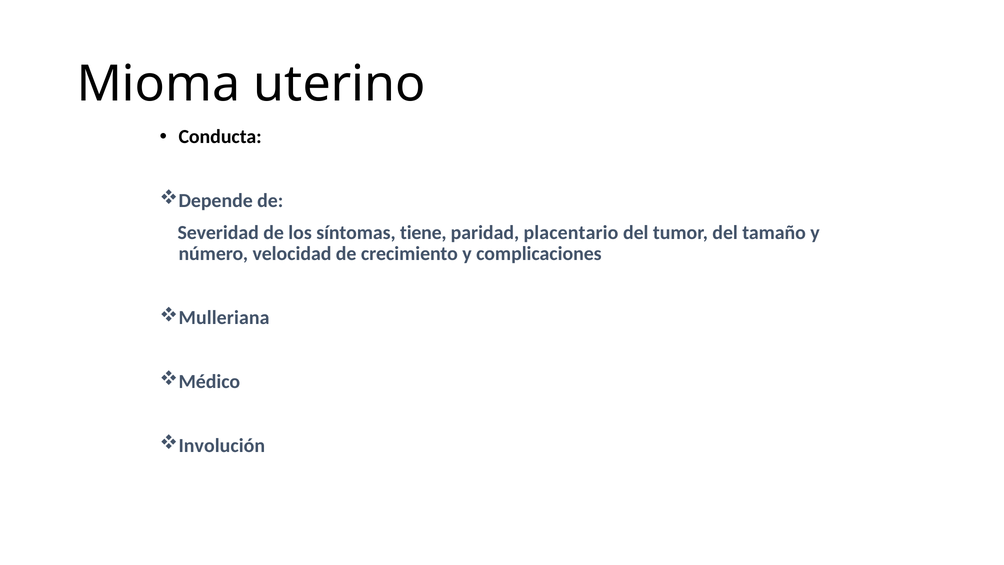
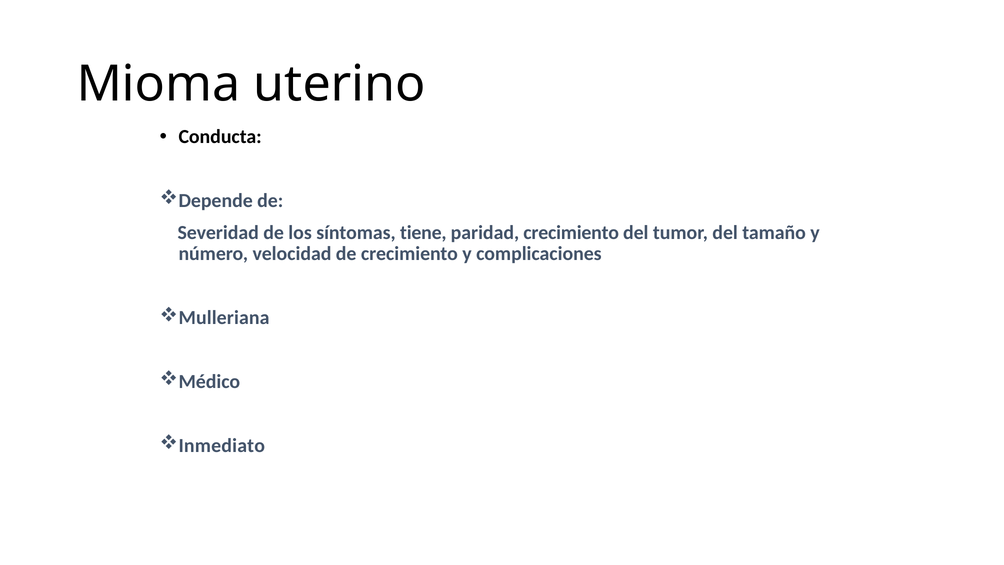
paridad placentario: placentario -> crecimiento (571, 232)
Involución: Involución -> Inmediato (222, 445)
